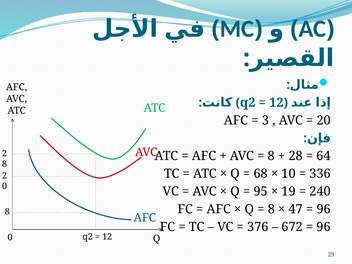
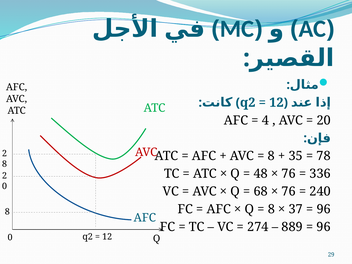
3: 3 -> 4 (265, 120)
28: 28 -> 35 (296, 156)
64: 64 -> 78 (324, 156)
68: 68 -> 48 (261, 174)
10: 10 -> 76 (289, 174)
95: 95 -> 68 (261, 191)
19: 19 -> 76 (289, 191)
47: 47 -> 37 (296, 209)
376: 376 -> 274 (258, 227)
672: 672 -> 889 (292, 227)
